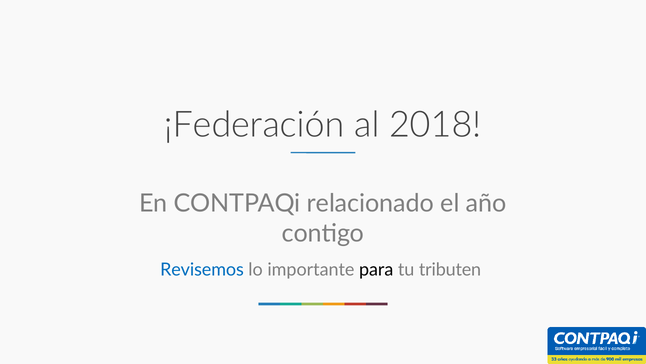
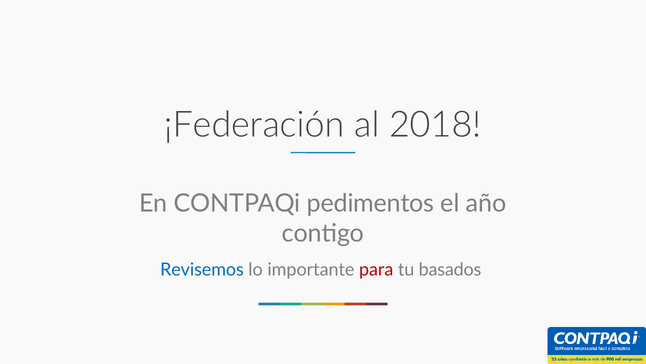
relacionado: relacionado -> pedimentos (371, 203)
para colour: black -> red (376, 269)
tributen: tributen -> basados (450, 269)
